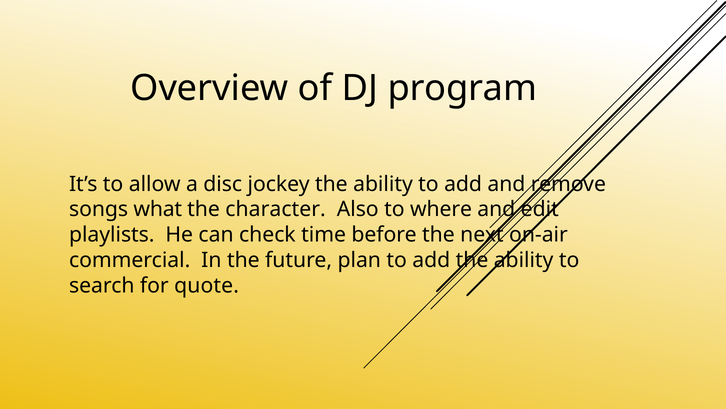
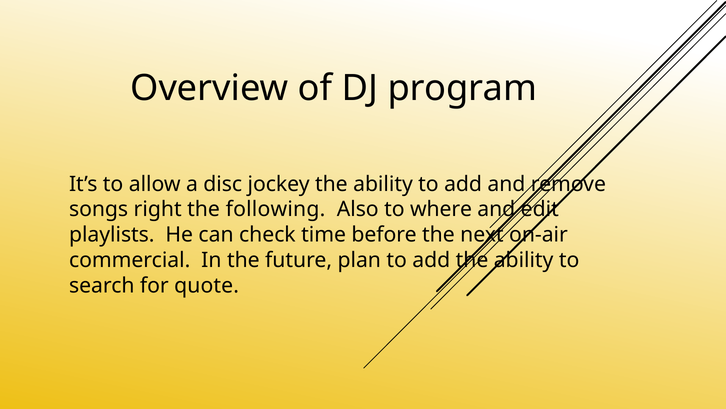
what: what -> right (158, 209)
character: character -> following (275, 209)
